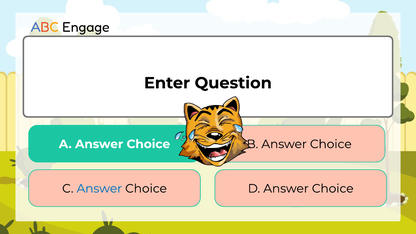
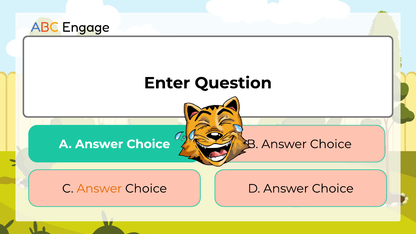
Answer colour: blue -> orange (99, 189)
